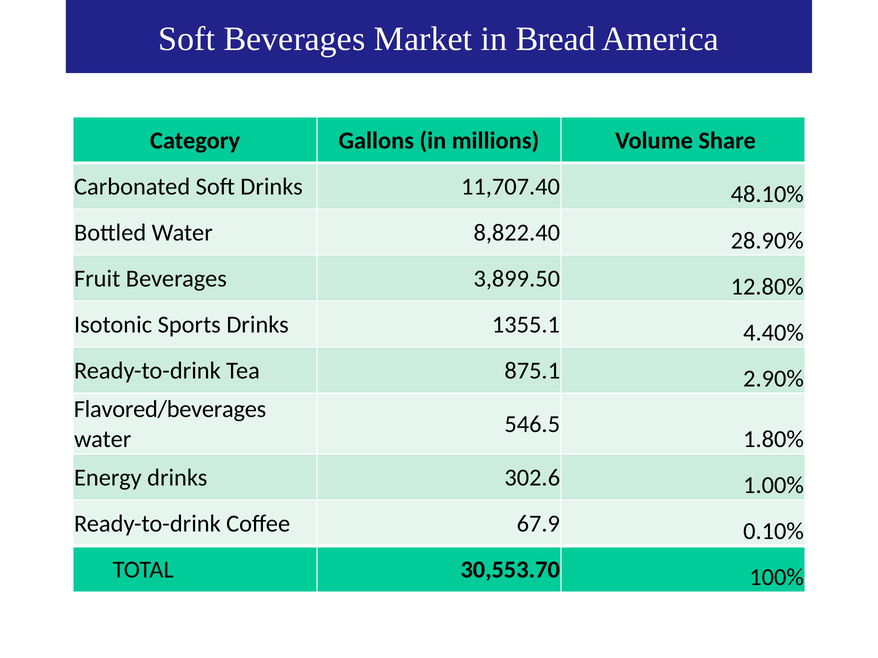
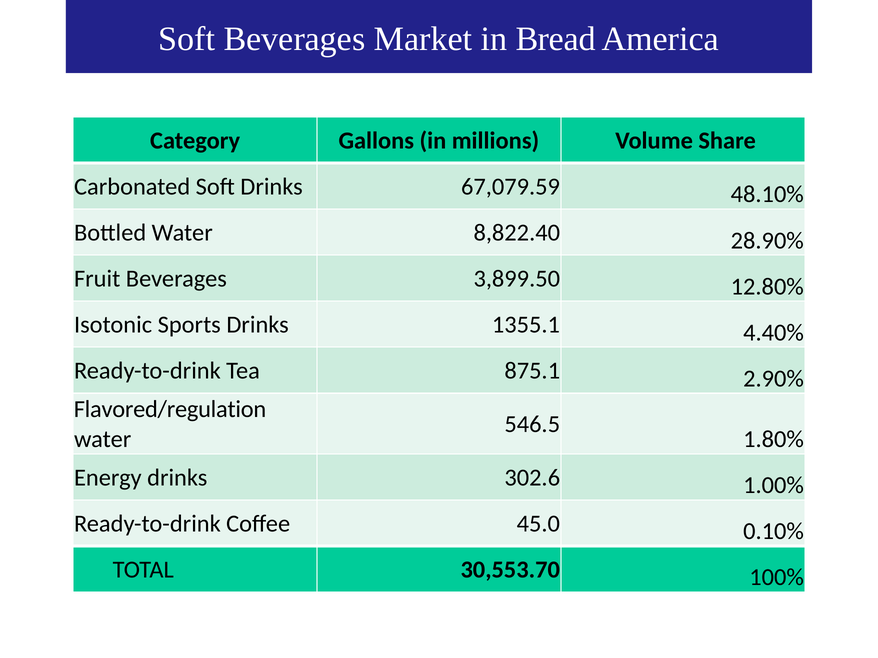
11,707.40: 11,707.40 -> 67,079.59 (511, 187)
Flavored/beverages: Flavored/beverages -> Flavored/regulation (170, 410)
67.9: 67.9 -> 45.0 (538, 524)
